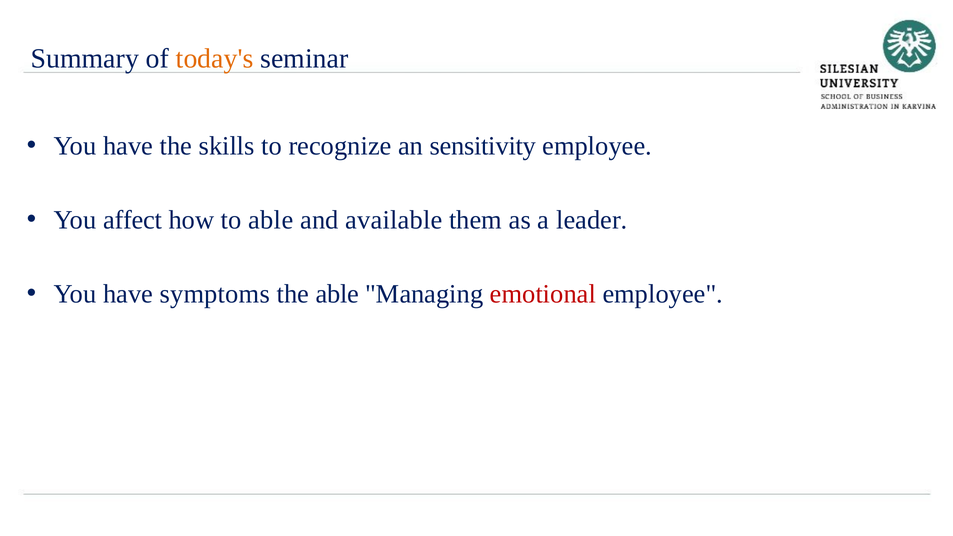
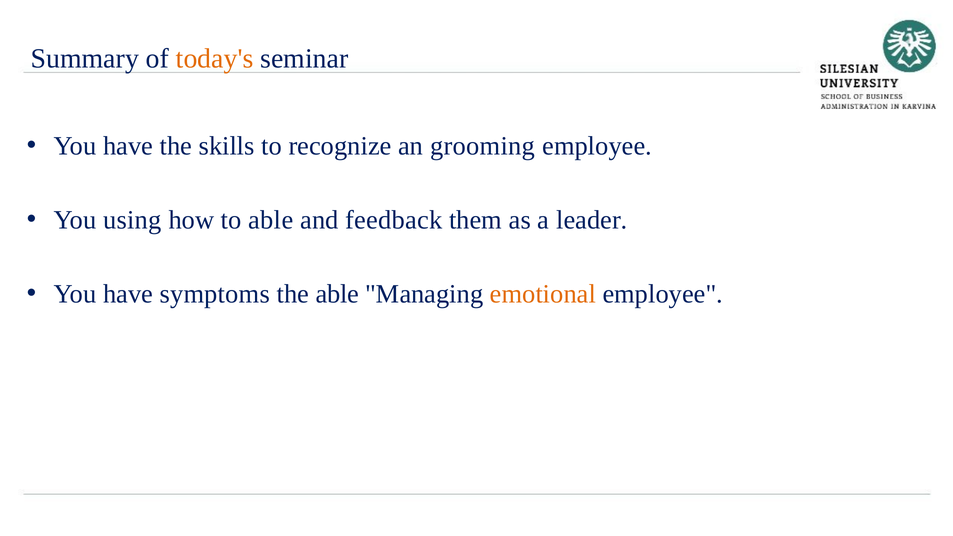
sensitivity: sensitivity -> grooming (483, 146)
affect: affect -> using (132, 220)
available: available -> feedback (394, 220)
emotional colour: red -> orange (543, 294)
